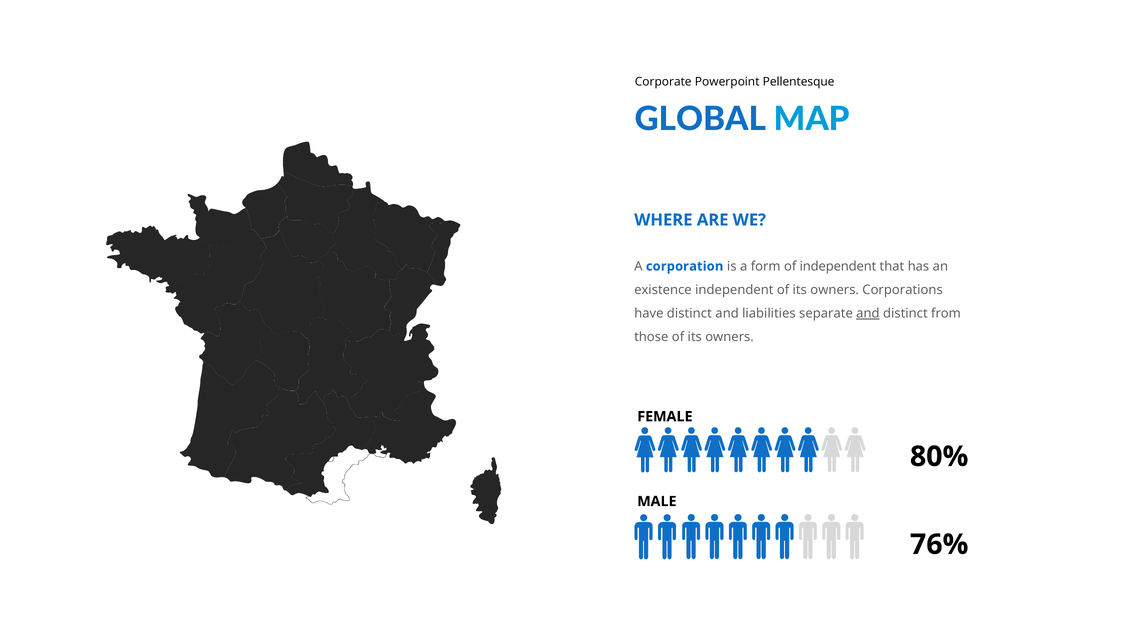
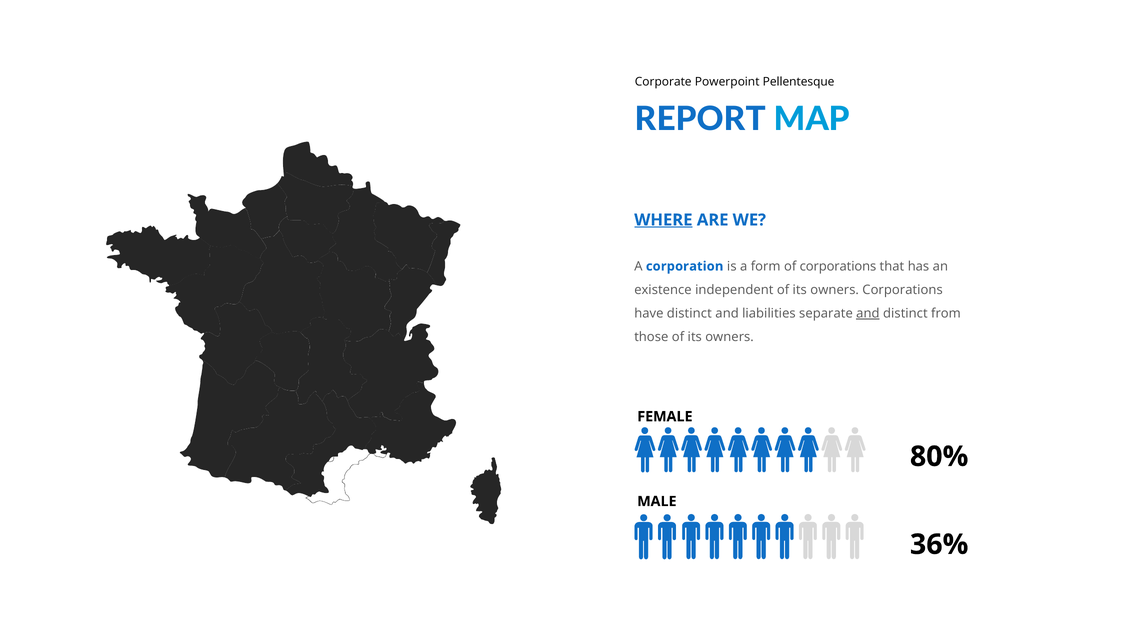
GLOBAL: GLOBAL -> REPORT (700, 119)
WHERE underline: none -> present (663, 220)
of independent: independent -> corporations (838, 266)
76%: 76% -> 36% (939, 545)
